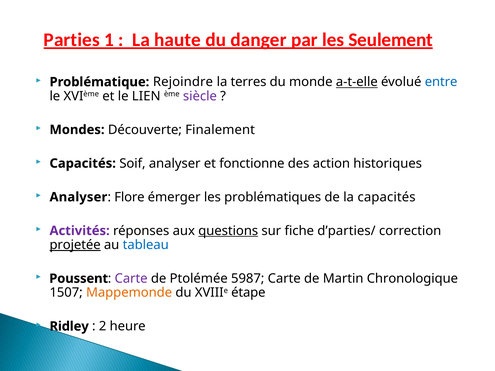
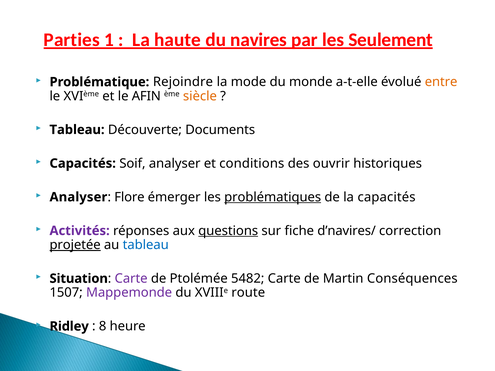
danger: danger -> navires (259, 40)
terres: terres -> mode (249, 82)
a-t-elle underline: present -> none (357, 82)
entre colour: blue -> orange (441, 82)
LIEN: LIEN -> AFIN (146, 96)
siècle colour: purple -> orange (200, 96)
Mondes: Mondes -> Tableau (77, 130)
Finalement: Finalement -> Documents (220, 130)
fonctionne: fonctionne -> conditions (252, 164)
action: action -> ouvrir (331, 164)
problématiques underline: none -> present (273, 197)
d’parties/: d’parties/ -> d’navires/ (347, 231)
Poussent: Poussent -> Situation (79, 279)
5987: 5987 -> 5482 (248, 279)
Chronologique: Chronologique -> Conséquences (412, 279)
Mappemonde colour: orange -> purple (129, 293)
étape: étape -> route (248, 293)
2: 2 -> 8 (103, 327)
